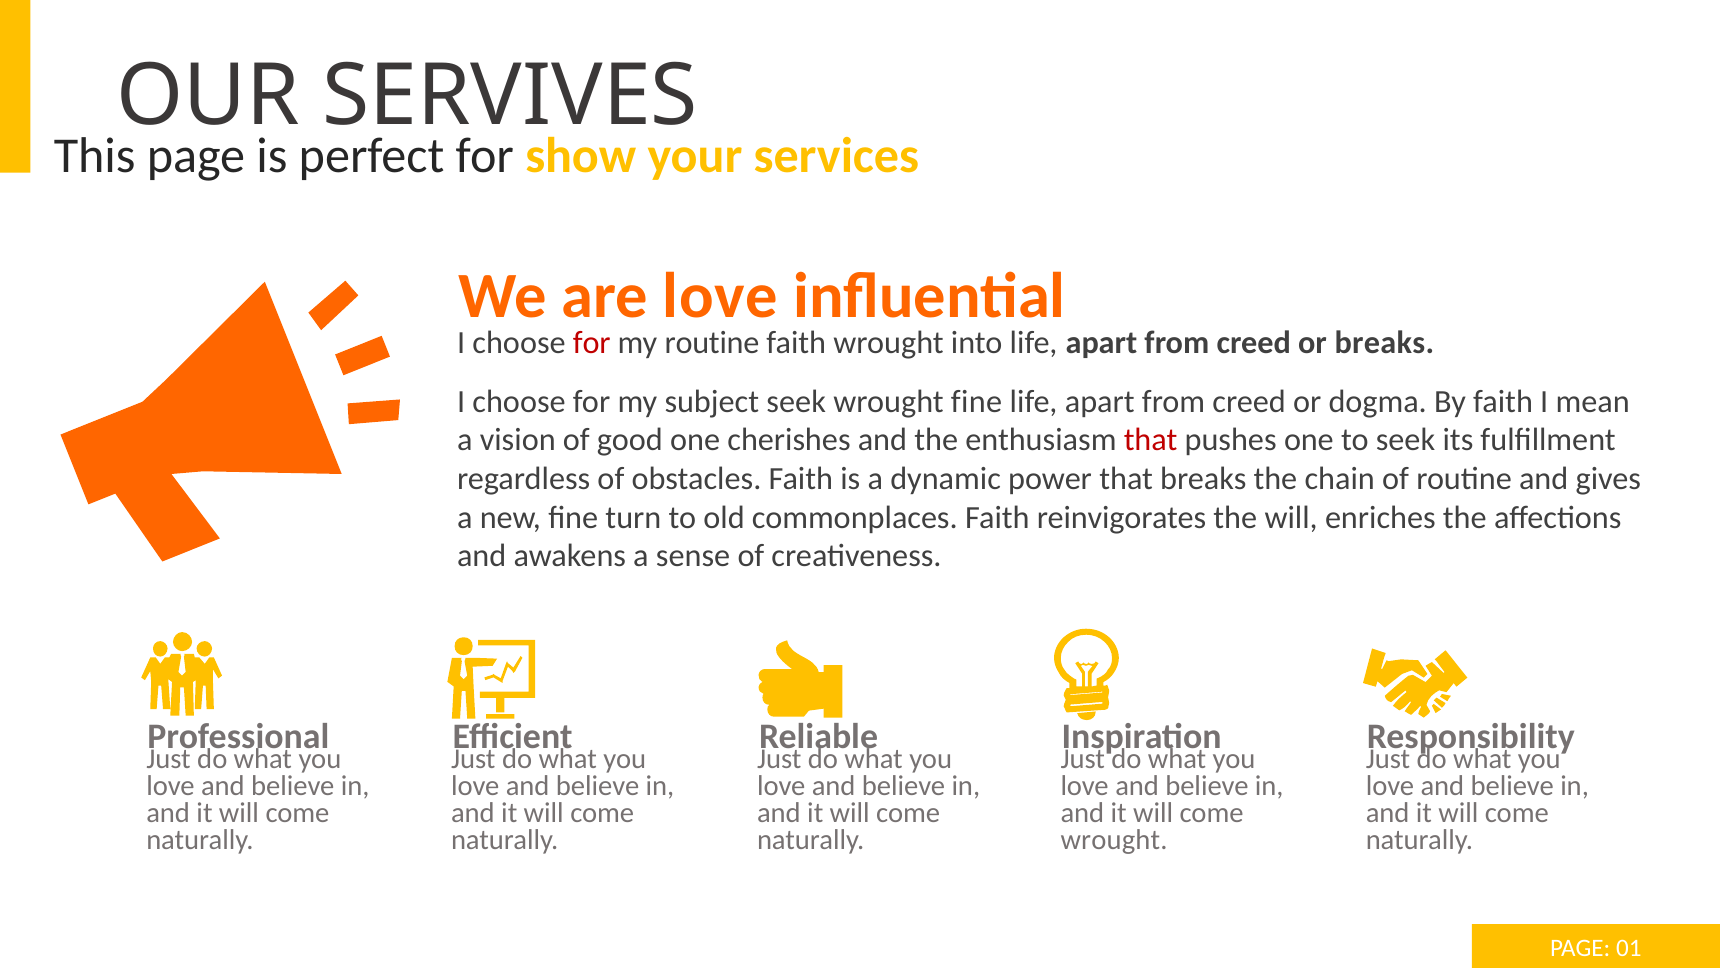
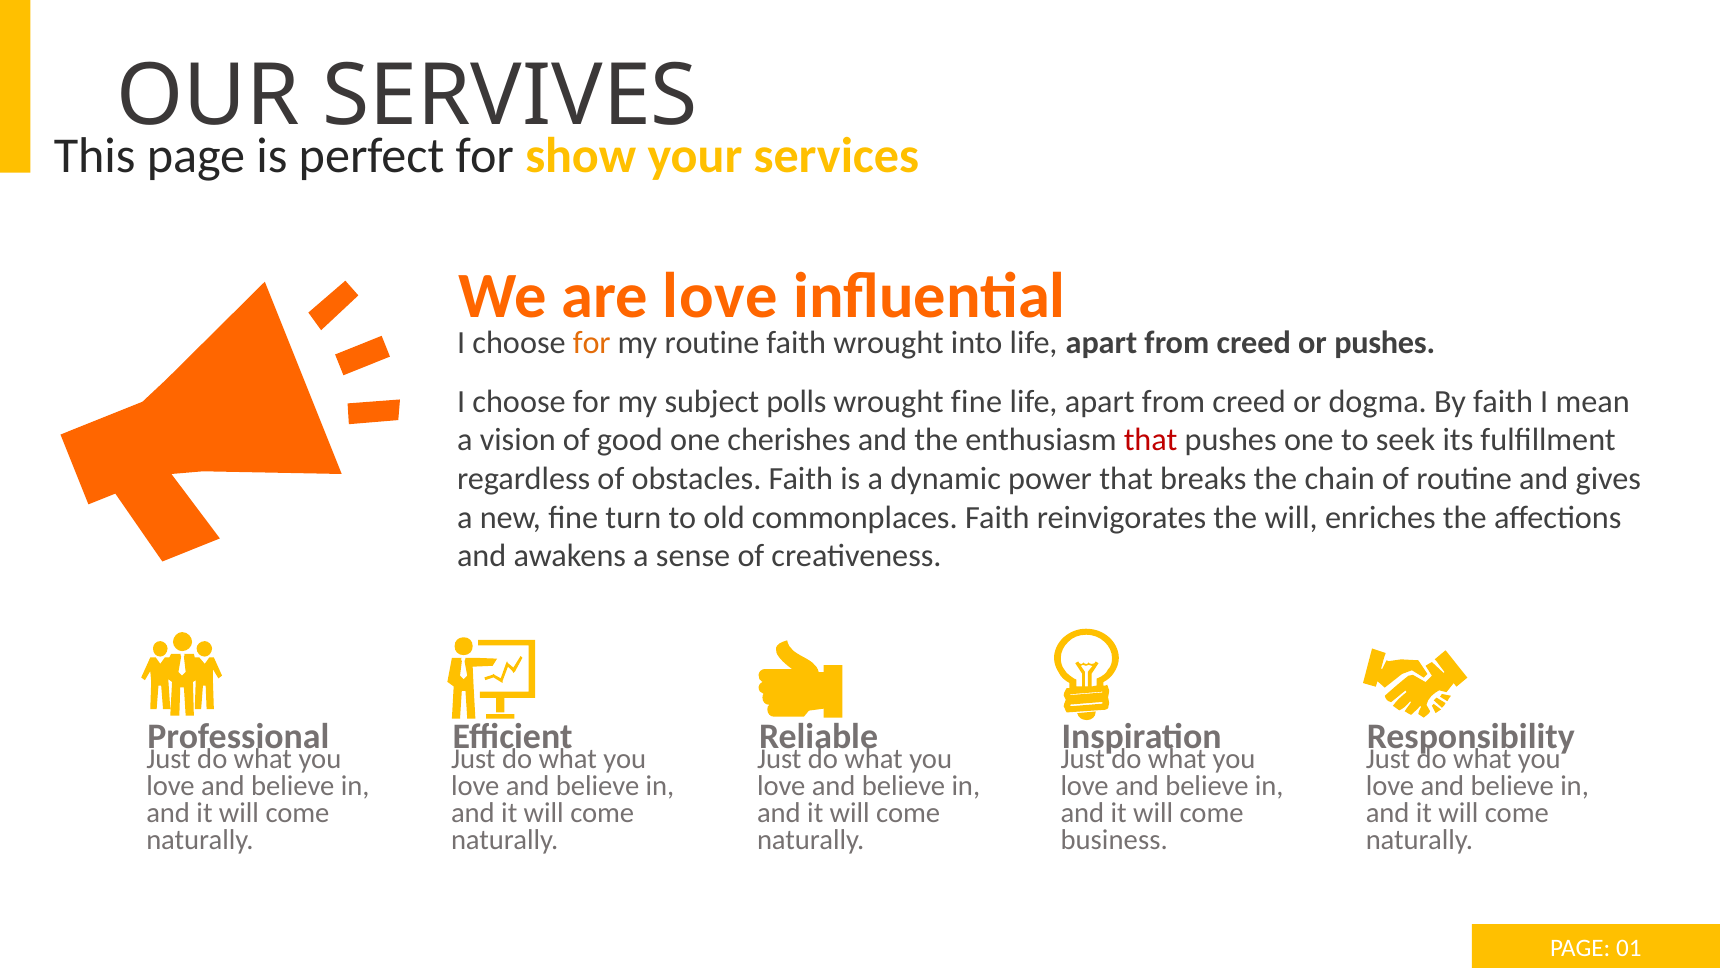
for colour: red -> orange (592, 342)
or breaks: breaks -> pushes (1385, 342)
subject seek: seek -> polls (796, 401)
wrought: wrought -> business (1114, 839)
